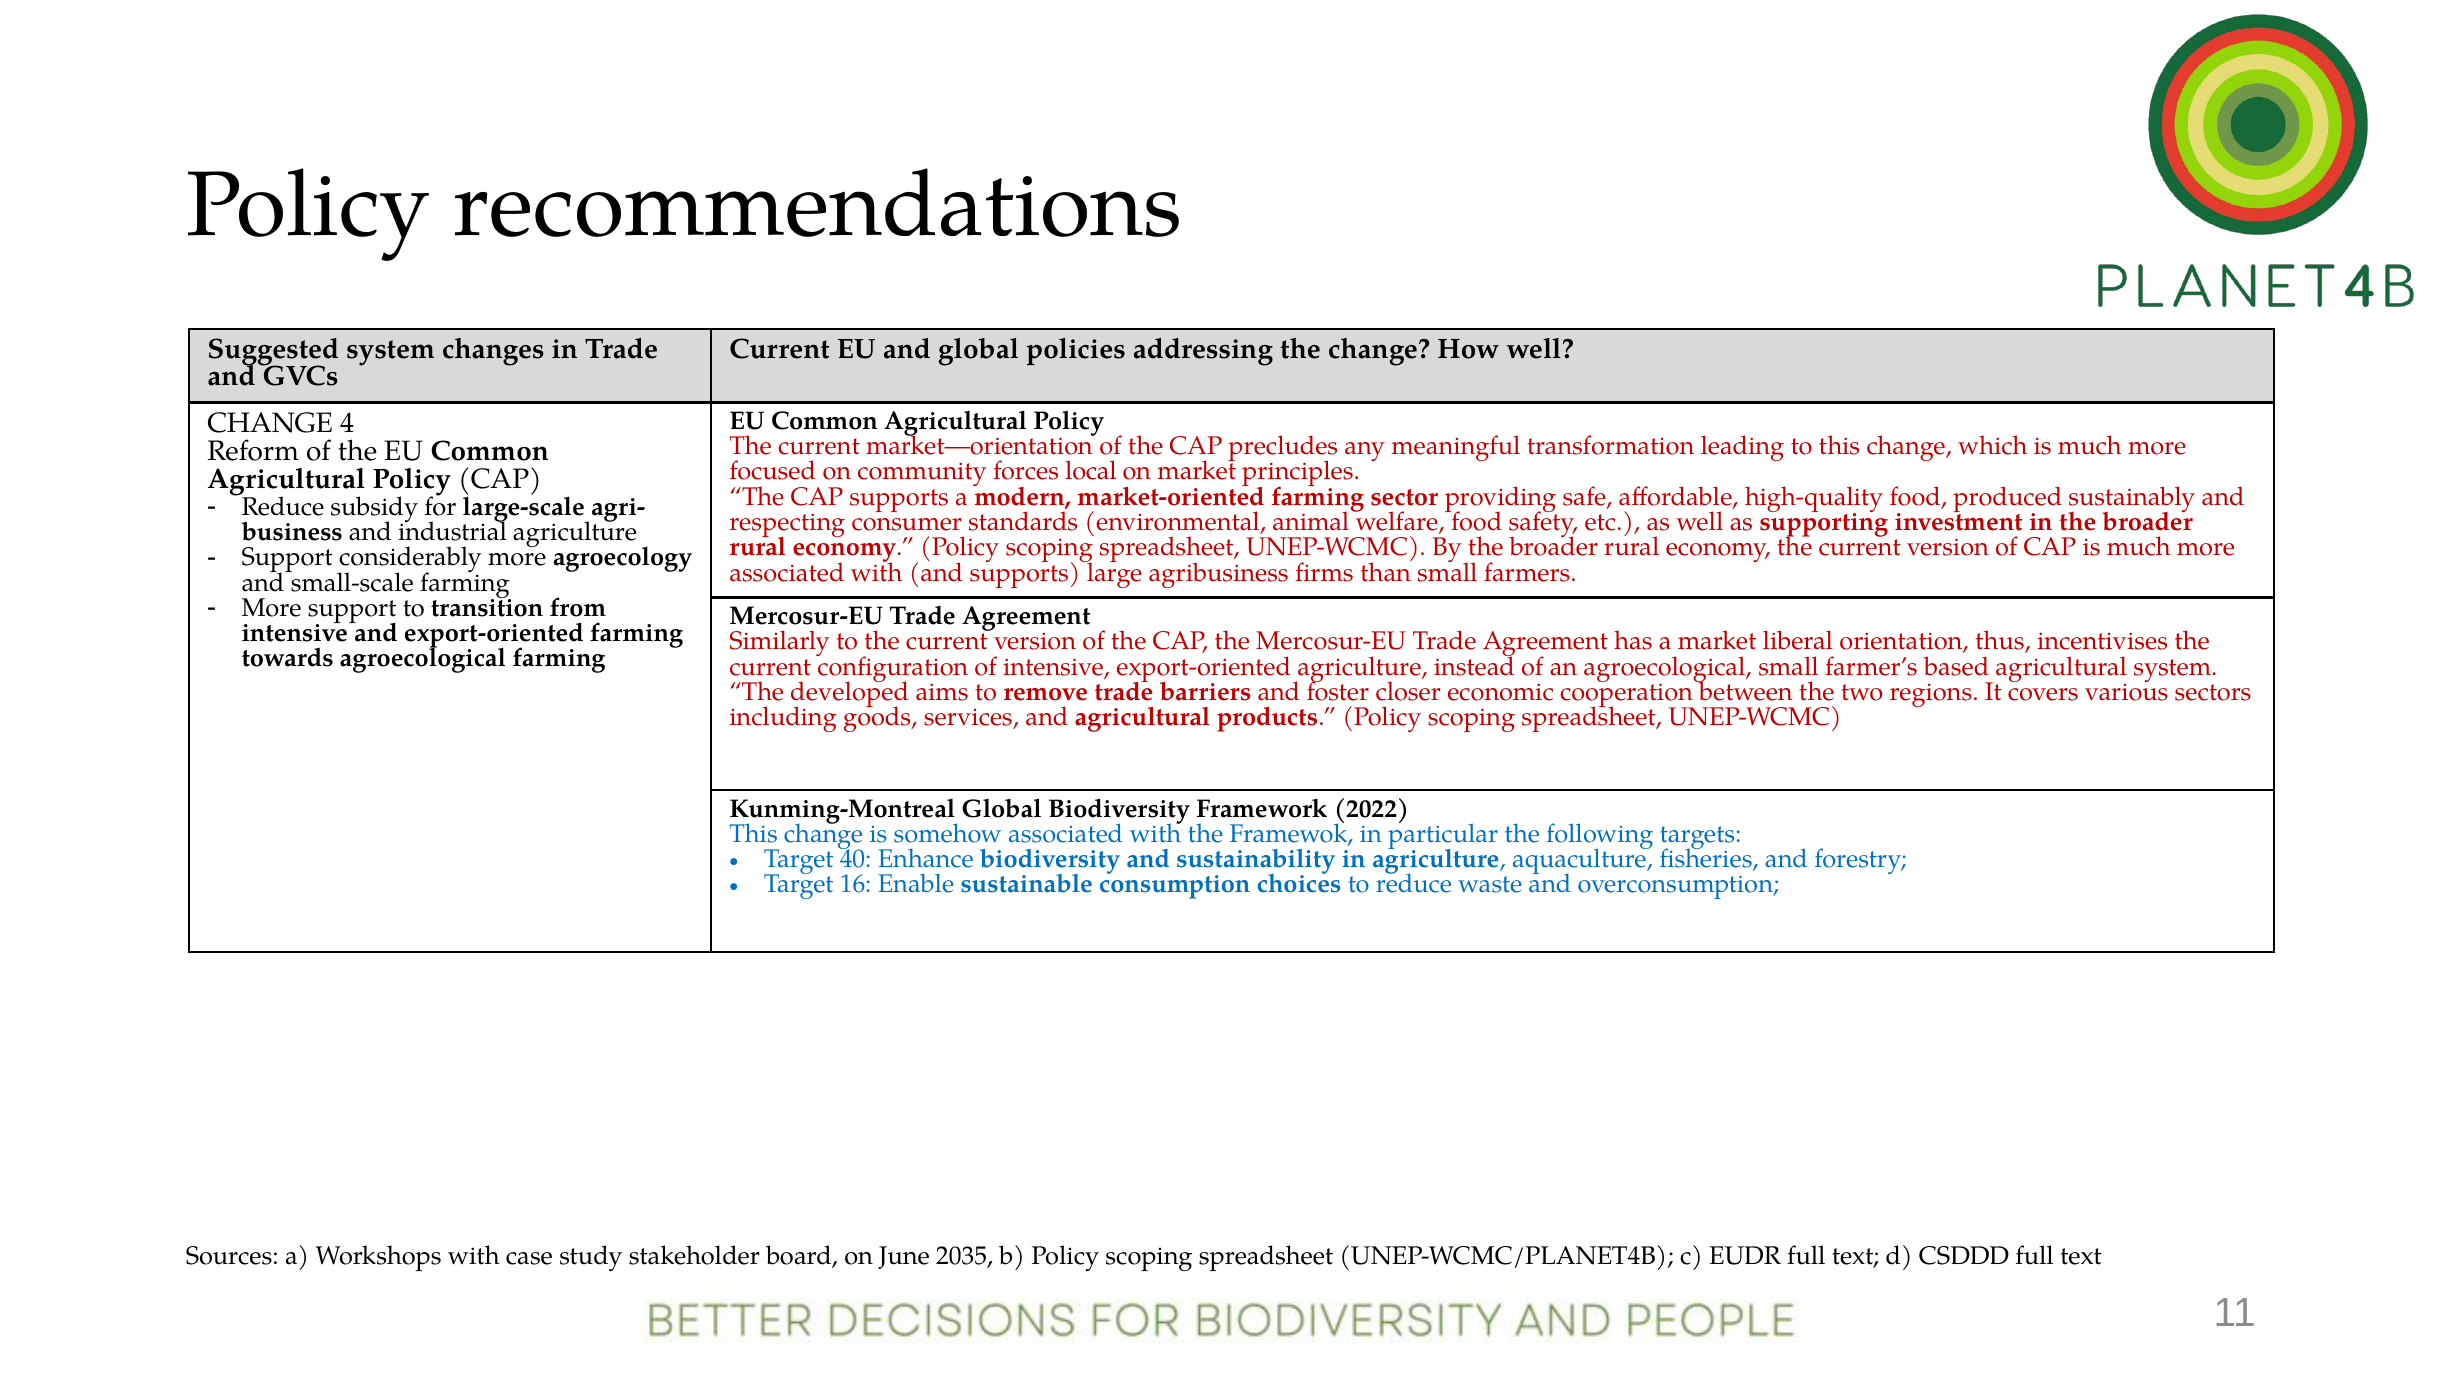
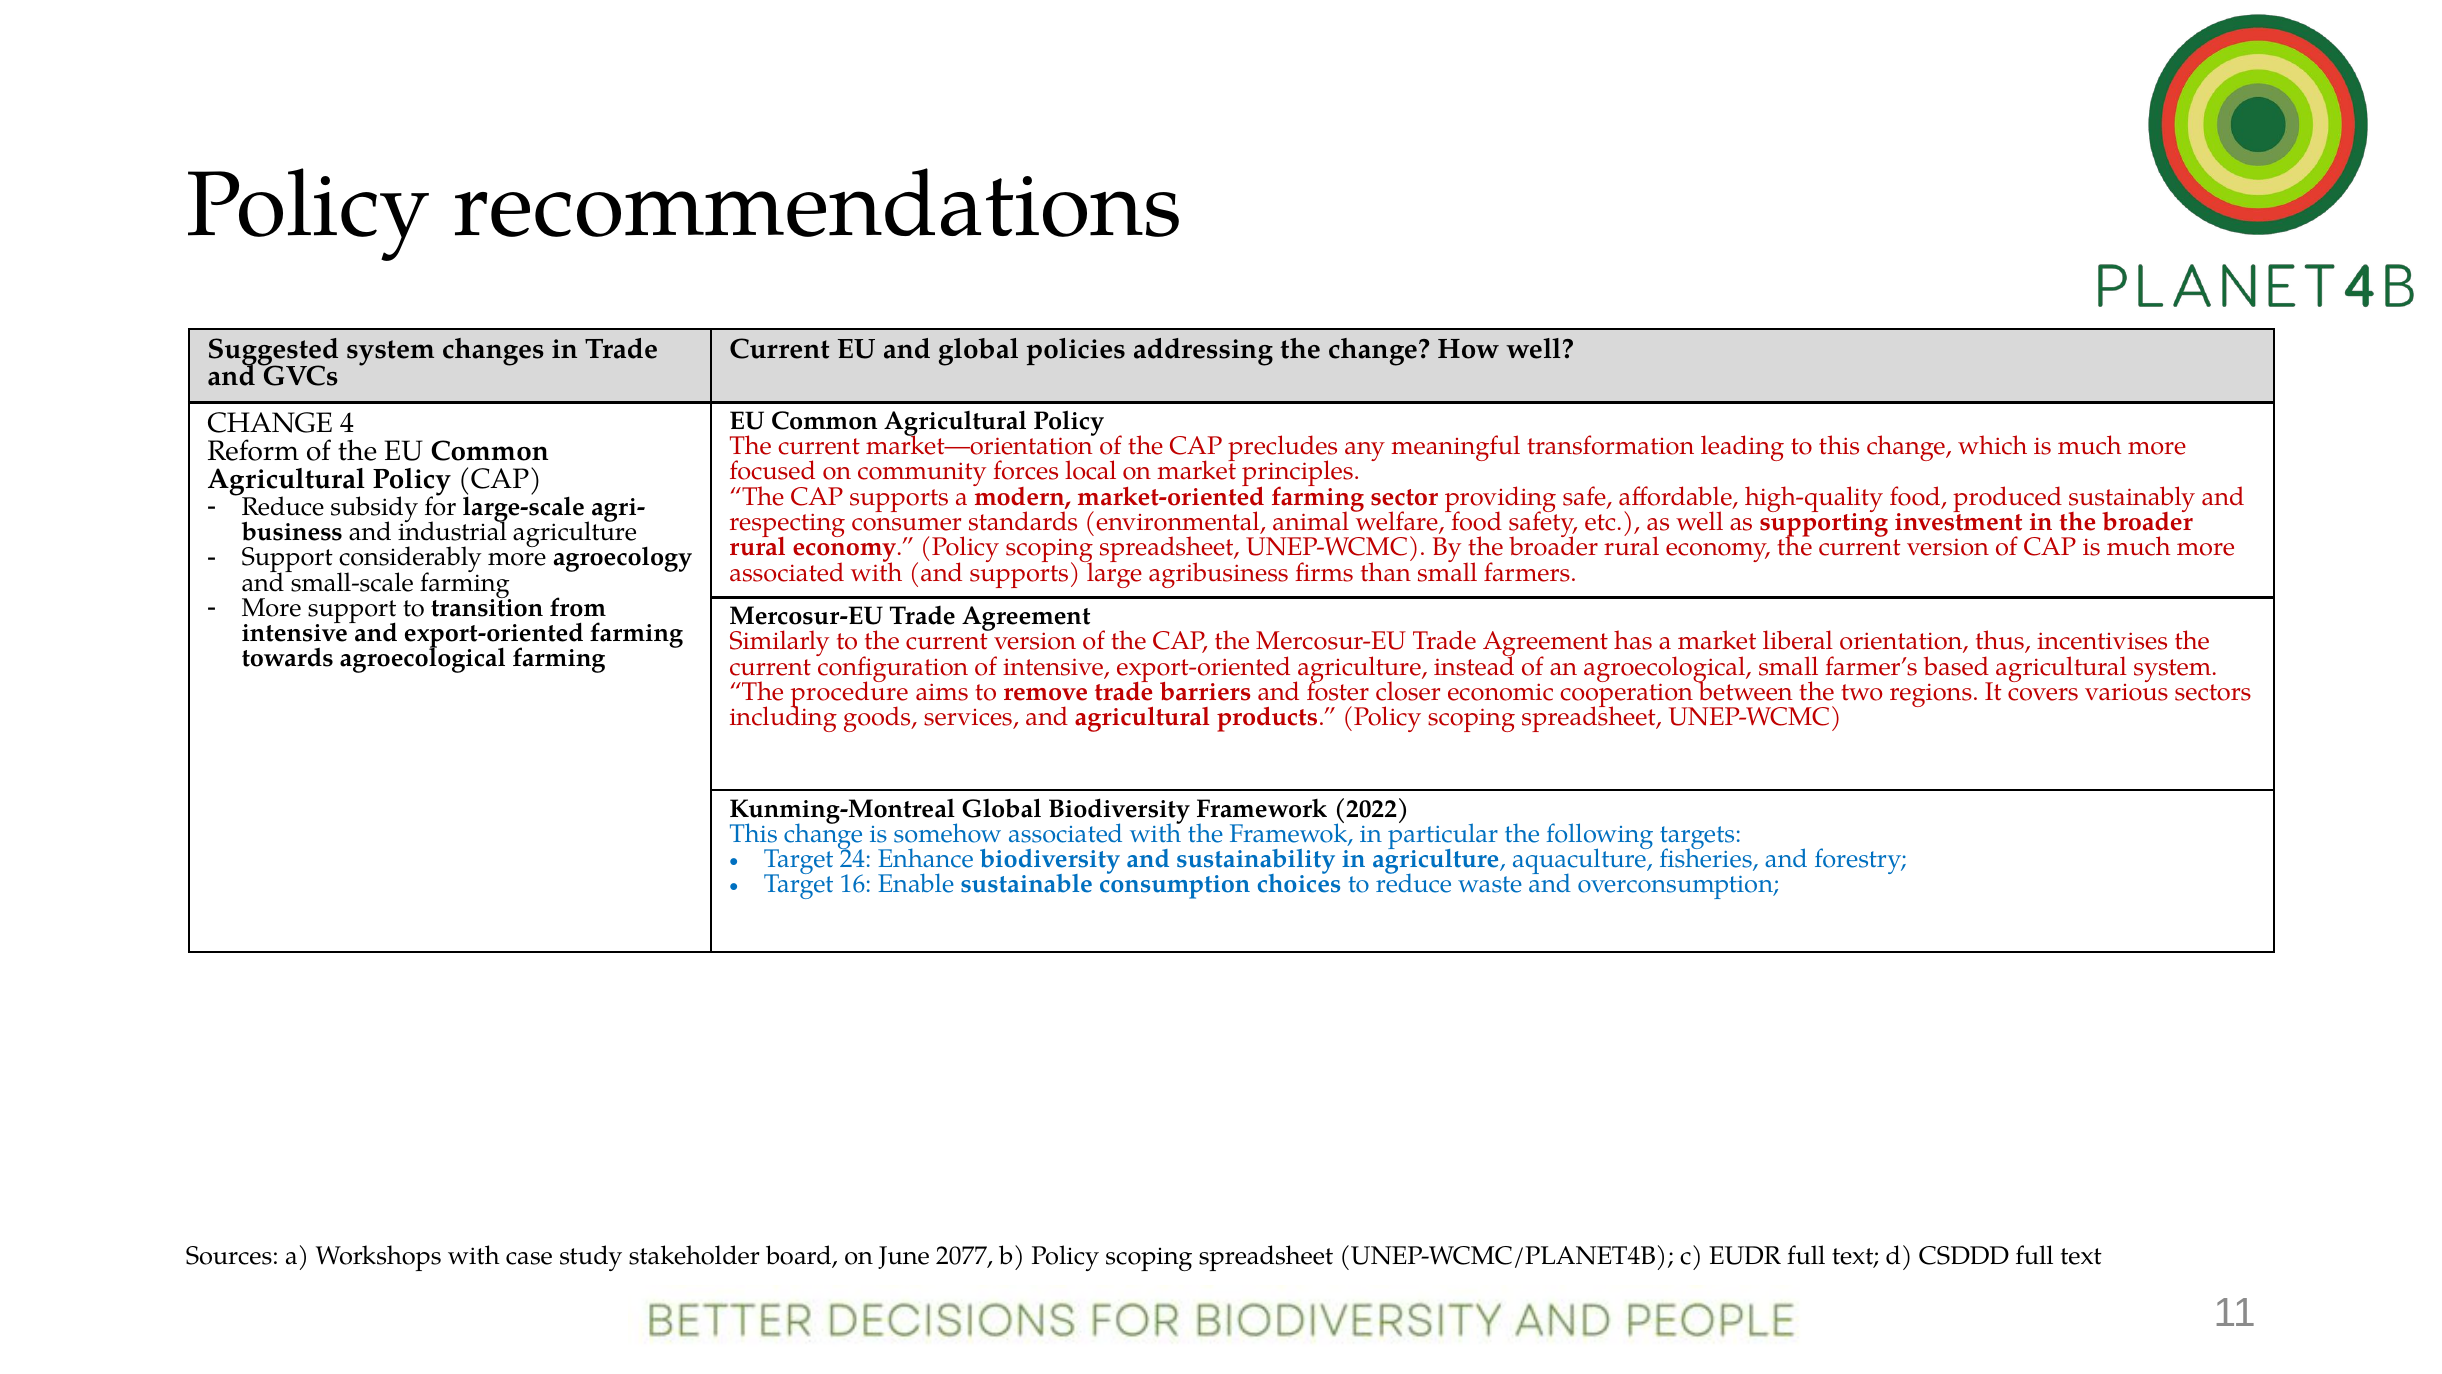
developed: developed -> procedure (850, 692)
40: 40 -> 24 (856, 859)
2035: 2035 -> 2077 (965, 1255)
